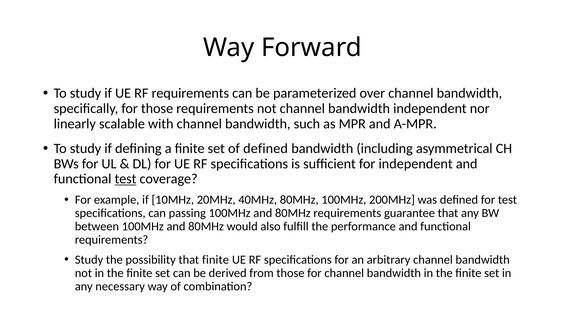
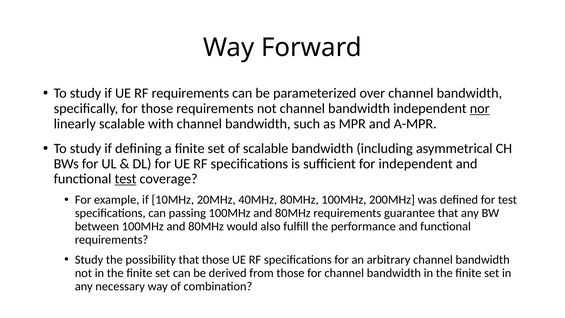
nor underline: none -> present (480, 108)
of defined: defined -> scalable (266, 148)
that finite: finite -> those (216, 260)
